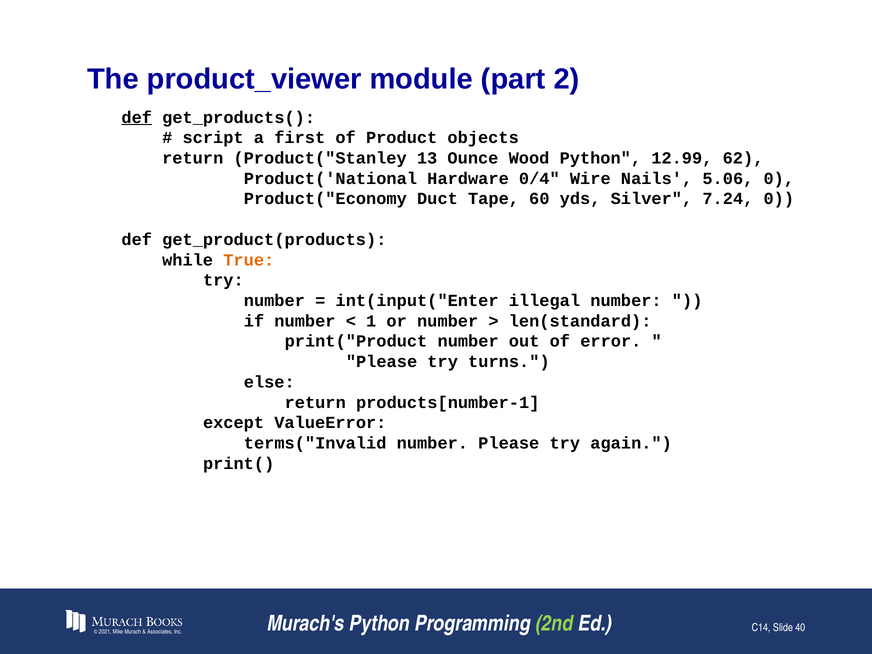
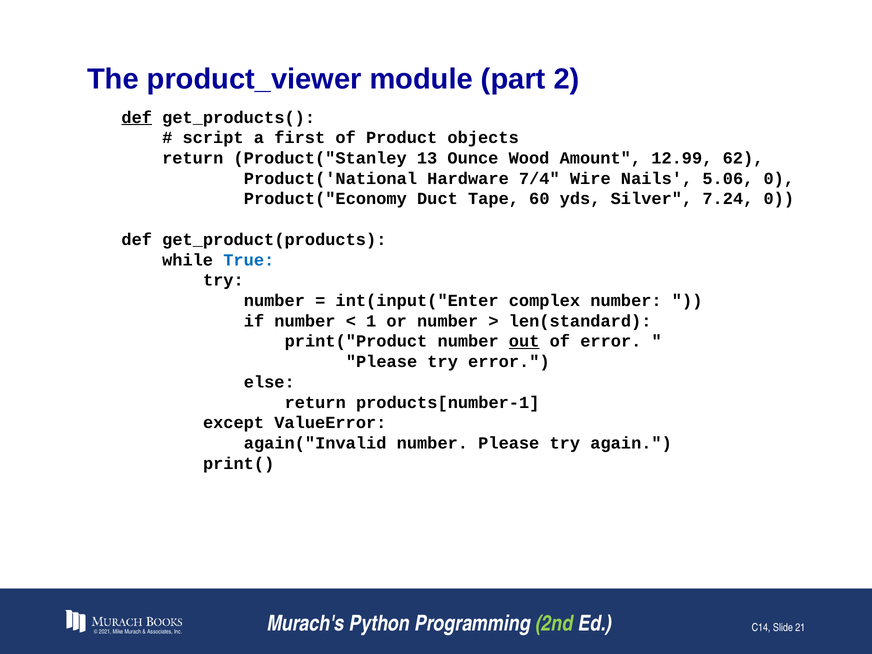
Wood Python: Python -> Amount (600, 158)
0/4: 0/4 -> 7/4 (539, 179)
True colour: orange -> blue (249, 260)
illegal: illegal -> complex (544, 301)
out underline: none -> present (524, 341)
try turns: turns -> error (509, 362)
terms("Invalid: terms("Invalid -> again("Invalid (315, 443)
40: 40 -> 21 (800, 627)
